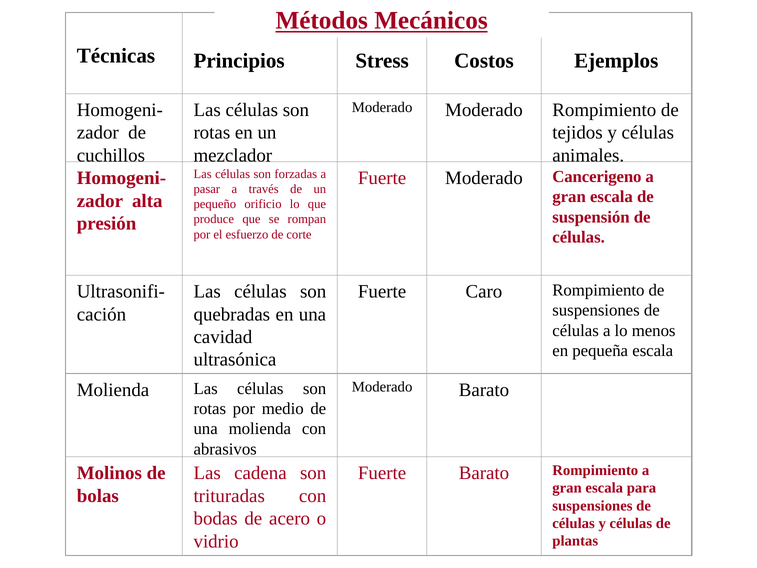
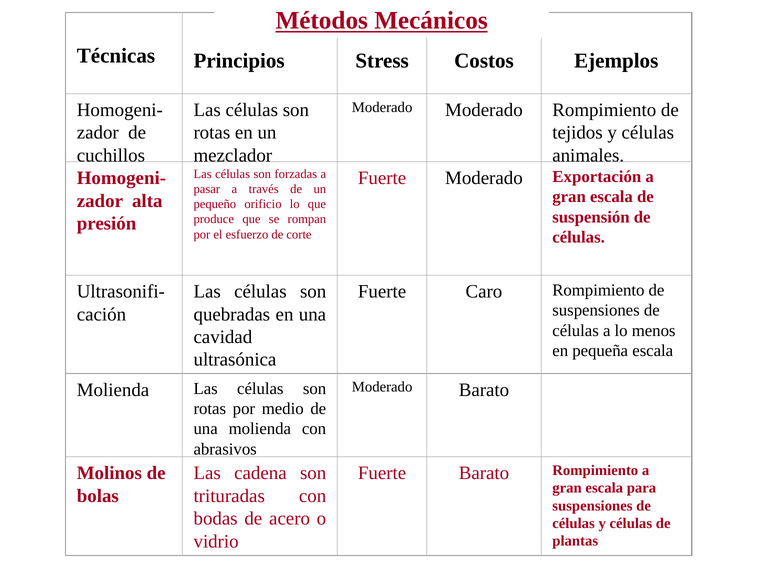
Cancerigeno: Cancerigeno -> Exportación (597, 177)
